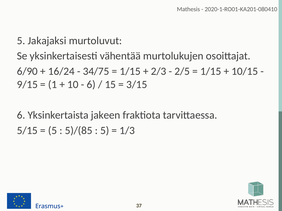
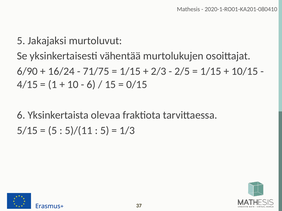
34/75: 34/75 -> 71/75 (96, 71)
9/15: 9/15 -> 4/15 (27, 85)
3/15: 3/15 -> 0/15 (137, 85)
jakeen: jakeen -> olevaa (106, 115)
5)/(85: 5)/(85 -> 5)/(11 (79, 131)
